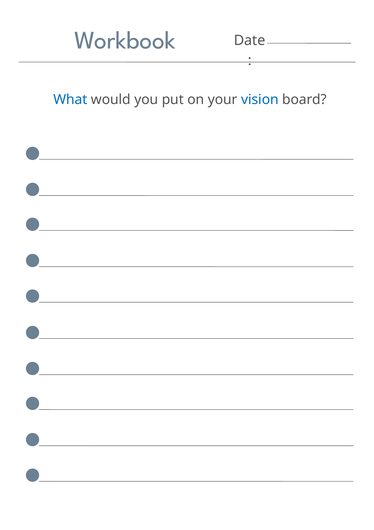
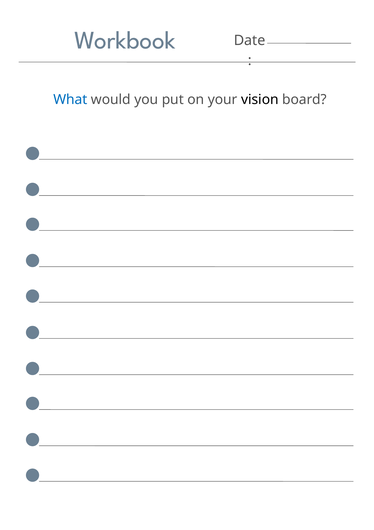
vision colour: blue -> black (260, 99)
